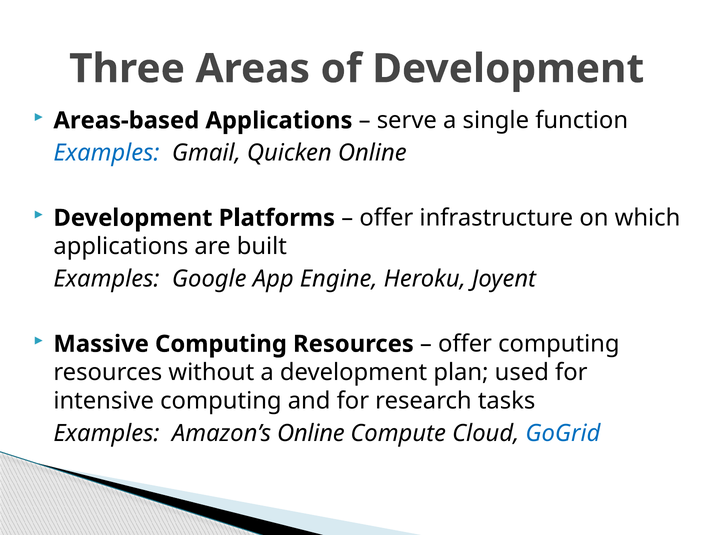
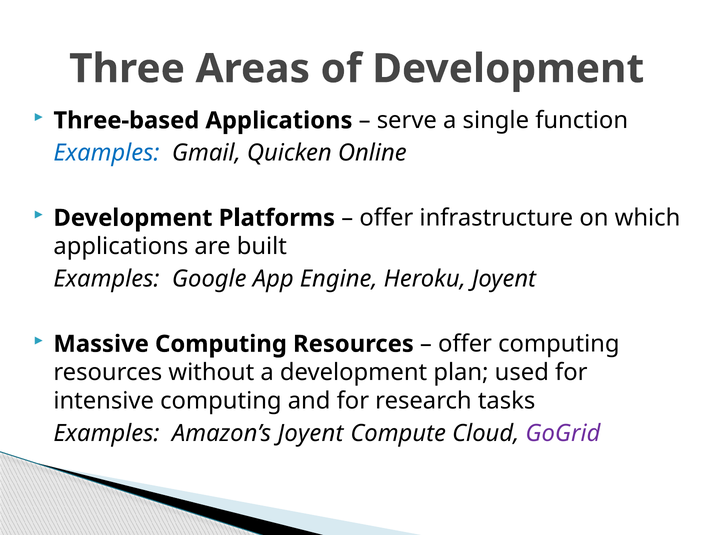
Areas-based: Areas-based -> Three-based (126, 121)
Amazon’s Online: Online -> Joyent (311, 434)
GoGrid colour: blue -> purple (563, 434)
